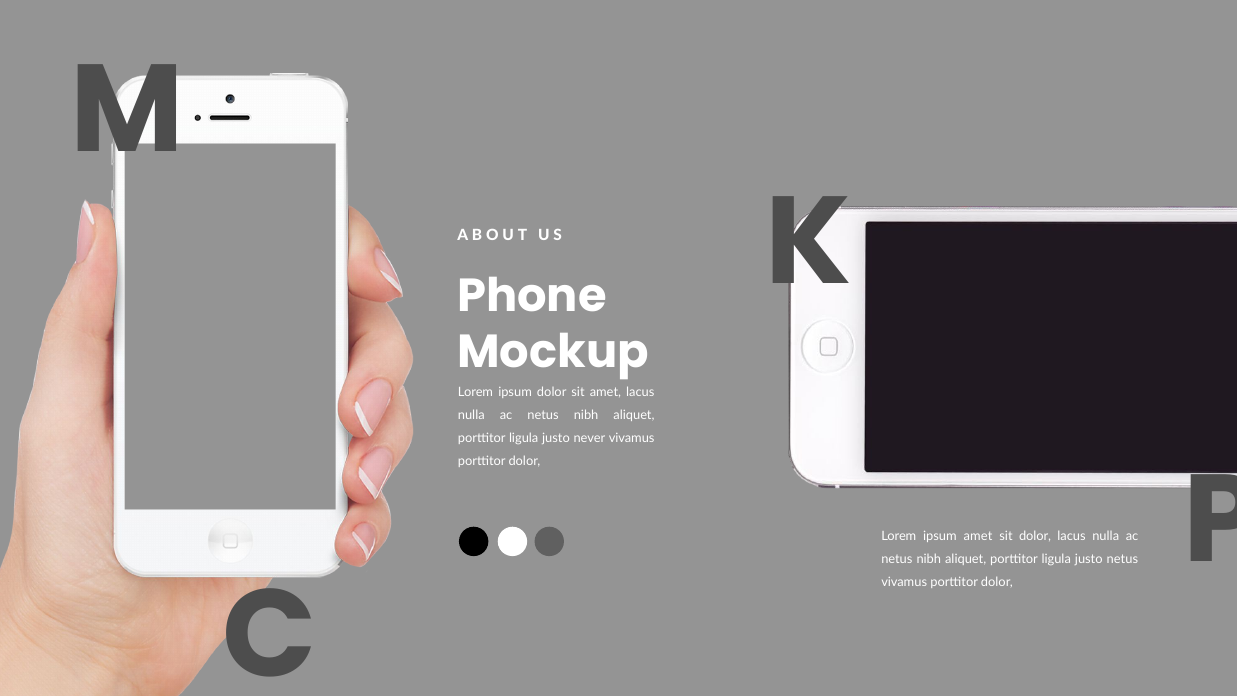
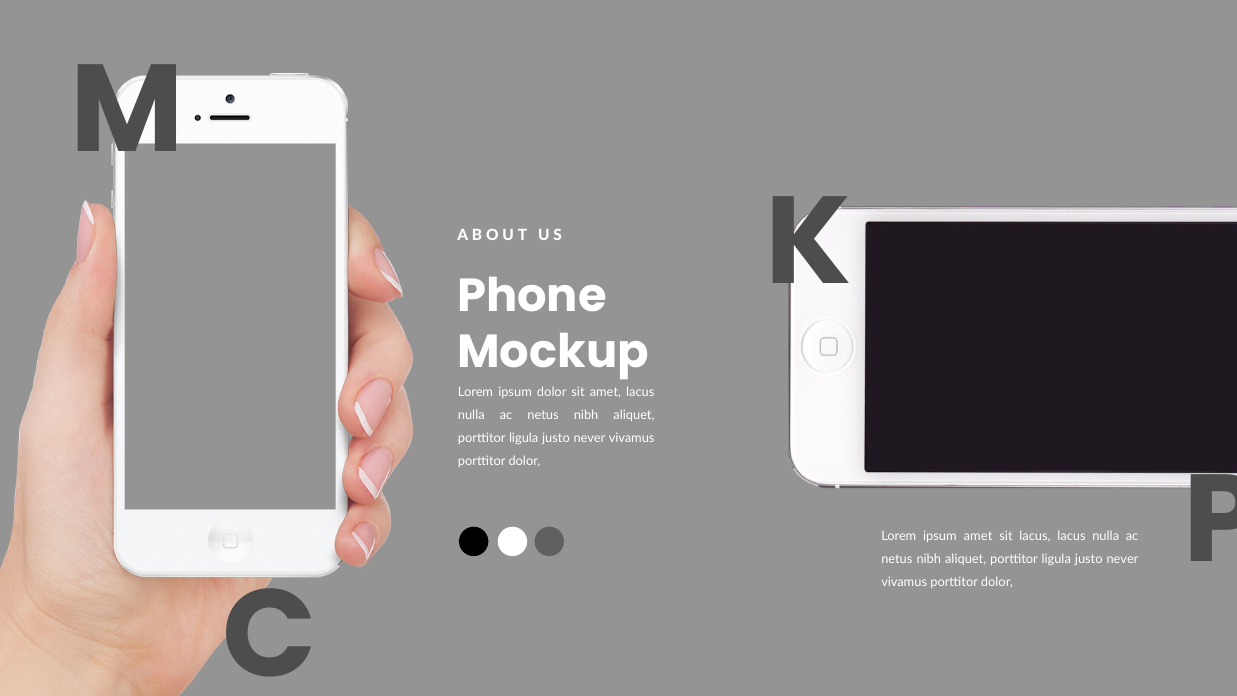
sit dolor: dolor -> lacus (1035, 536)
netus: netus -> never (1123, 559)
